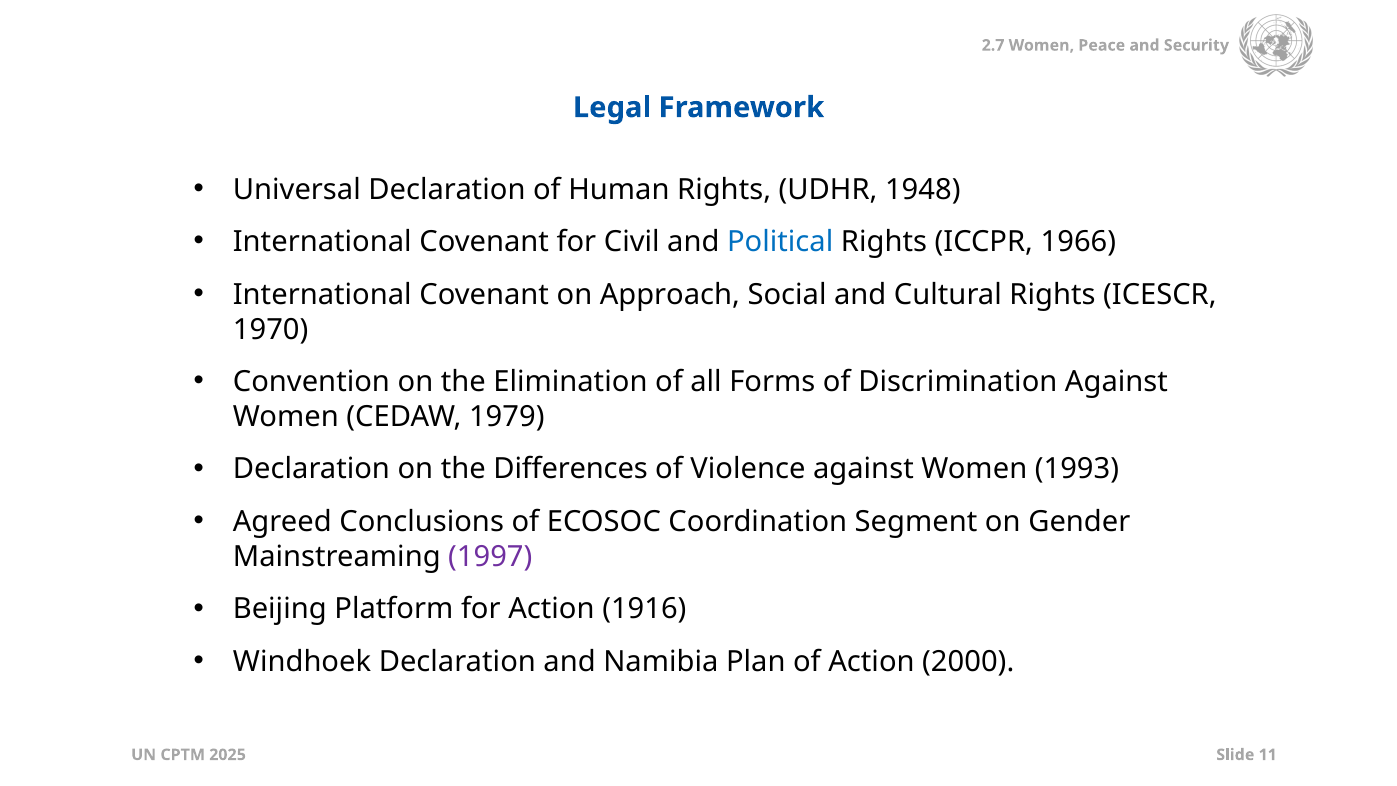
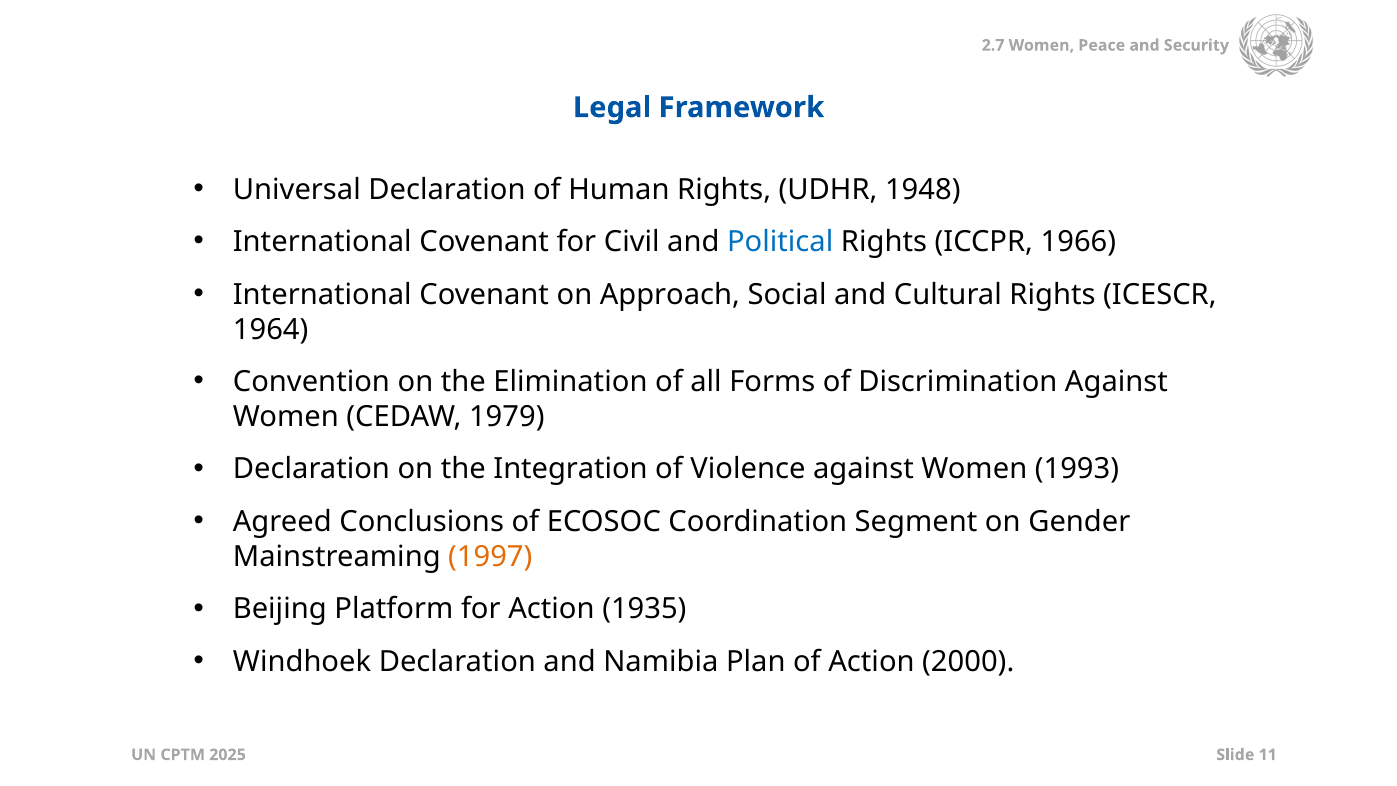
1970: 1970 -> 1964 (271, 329)
Differences: Differences -> Integration (571, 469)
1997 colour: purple -> orange (490, 556)
1916: 1916 -> 1935 (644, 609)
